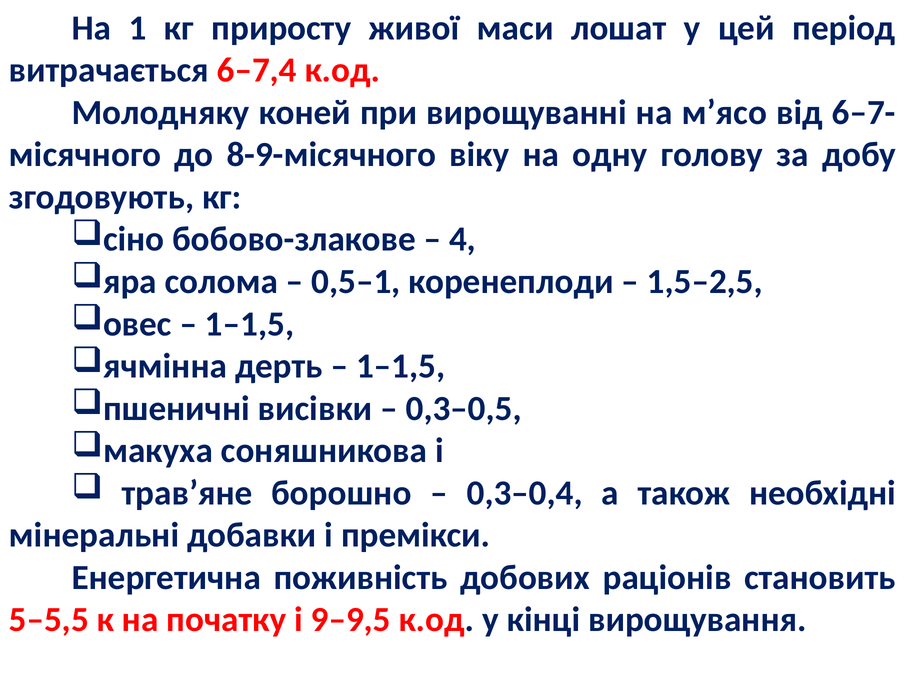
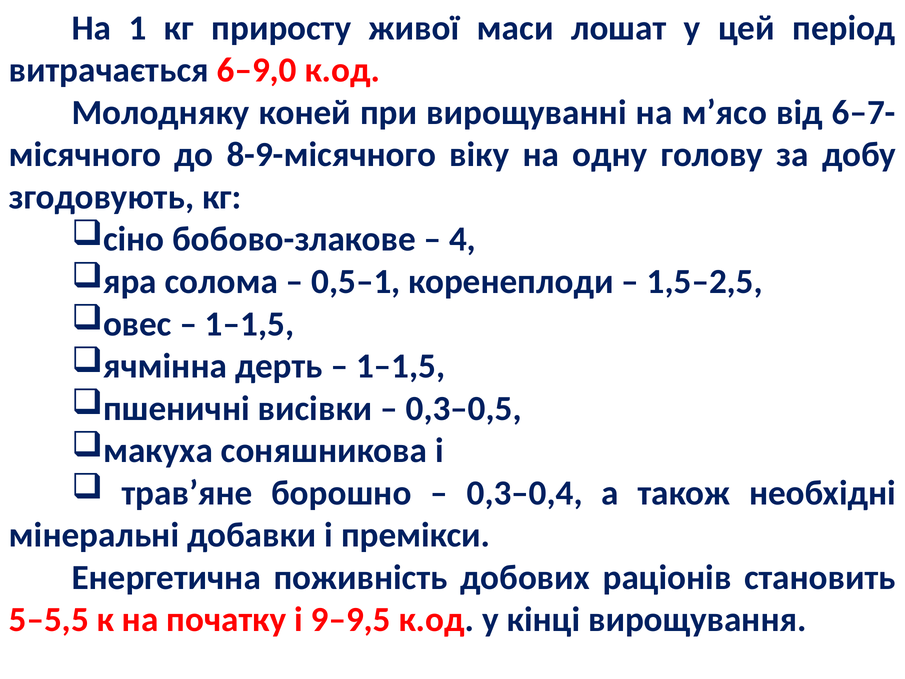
6–7,4: 6–7,4 -> 6–9,0 (257, 70)
